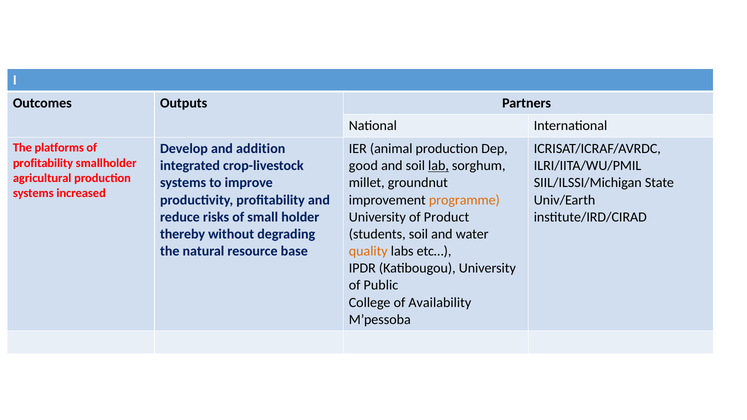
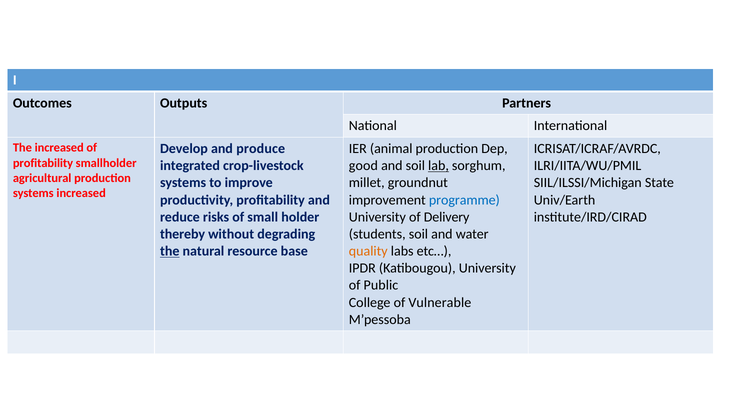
The platforms: platforms -> increased (59, 148)
addition: addition -> produce (261, 149)
programme colour: orange -> blue (464, 200)
Product: Product -> Delivery (447, 217)
the underline: none -> present (170, 251)
Availability: Availability -> Vulnerable (440, 303)
